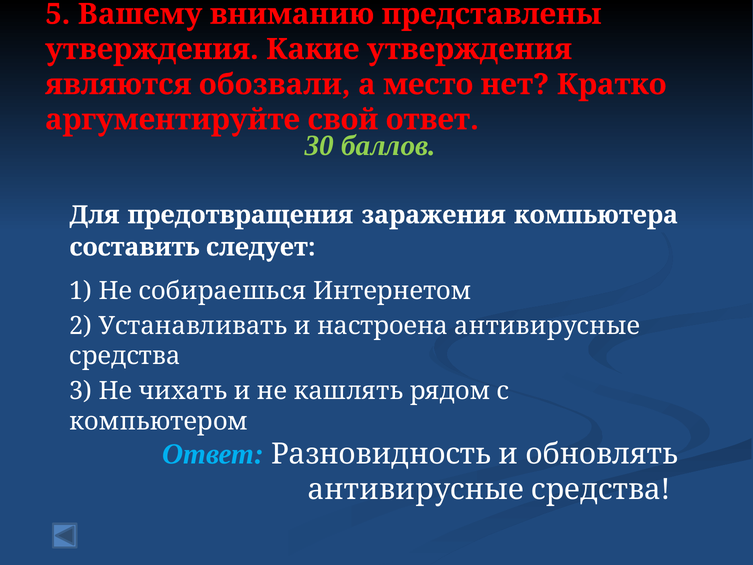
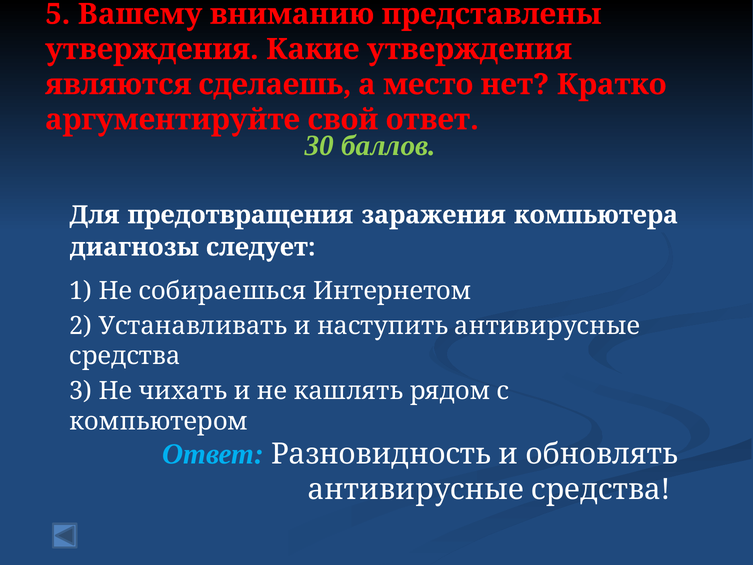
обозвали: обозвали -> сделаешь (275, 84)
составить: составить -> диагнозы (134, 247)
настроена: настроена -> наступить (383, 326)
